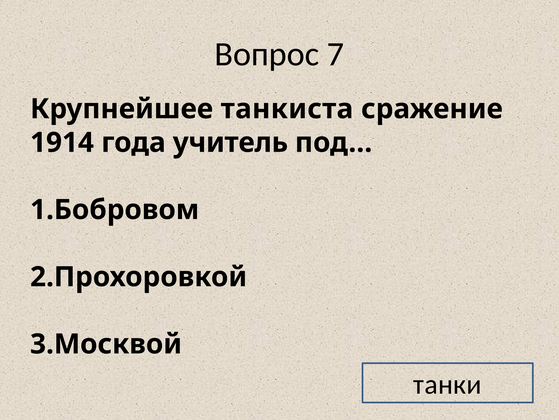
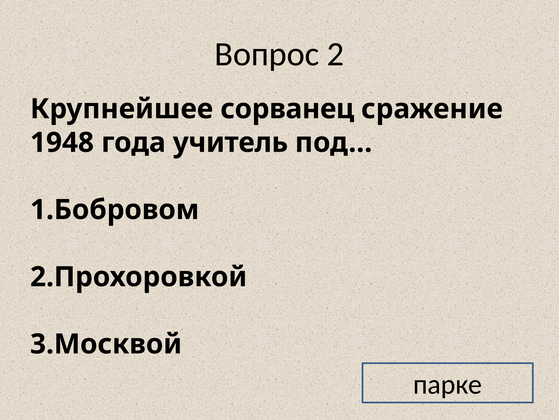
7: 7 -> 2 (336, 54)
танкиста: танкиста -> сорванец (287, 109)
1914: 1914 -> 1948 (62, 142)
танки: танки -> парке (448, 384)
